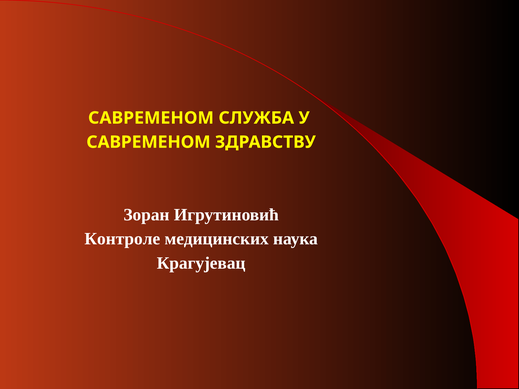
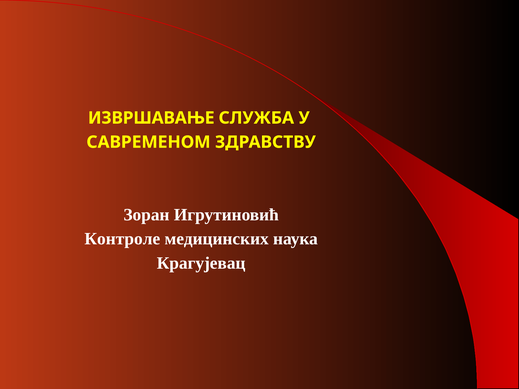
САВРЕМЕНОМ: САВРЕМЕНОМ -> ИЗВРШАВАЊЕ (151, 118)
